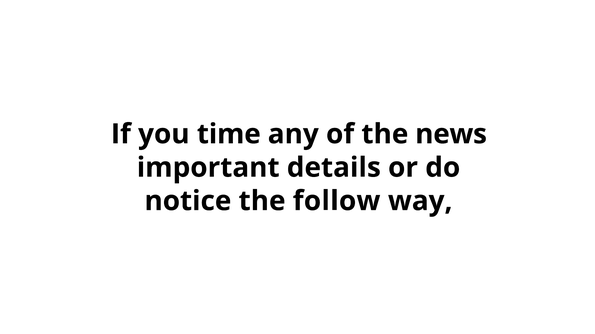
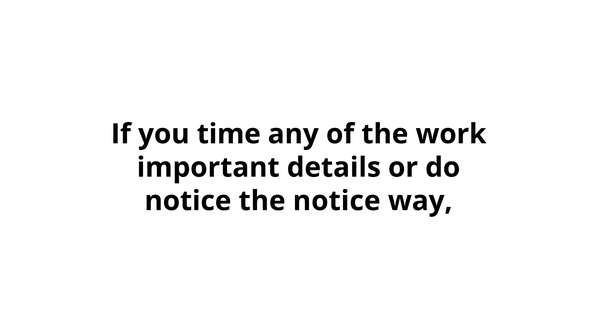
news: news -> work (451, 134)
the follow: follow -> notice (337, 201)
